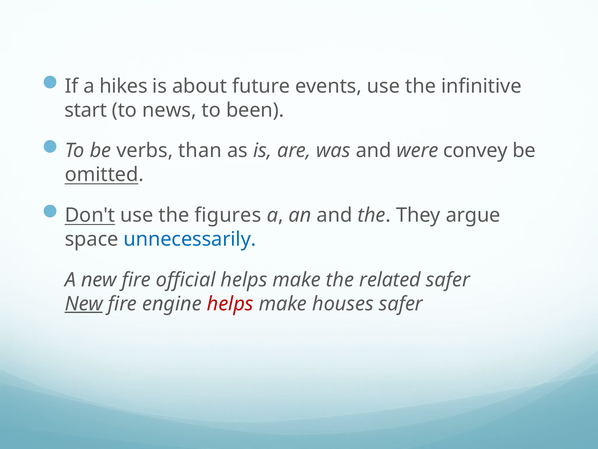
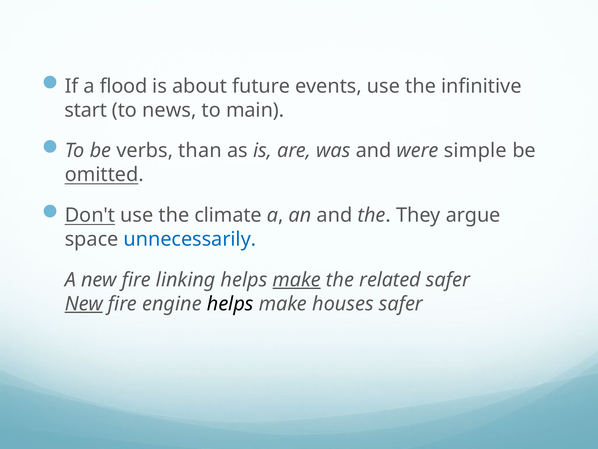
hikes: hikes -> flood (124, 86)
been: been -> main (255, 110)
convey: convey -> simple (475, 151)
figures: figures -> climate (228, 215)
official: official -> linking (186, 279)
make underline: none -> present (297, 279)
helps colour: red -> black (230, 303)
